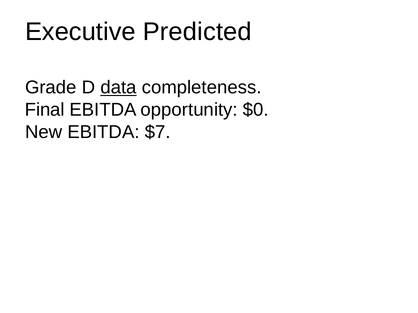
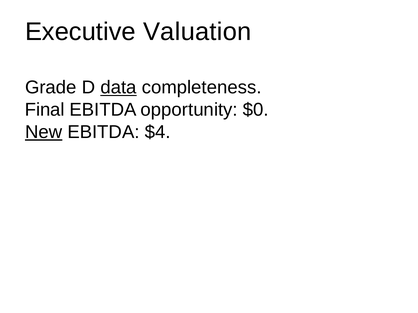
Predicted: Predicted -> Valuation (197, 32)
New underline: none -> present (44, 132)
$7: $7 -> $4 (158, 132)
